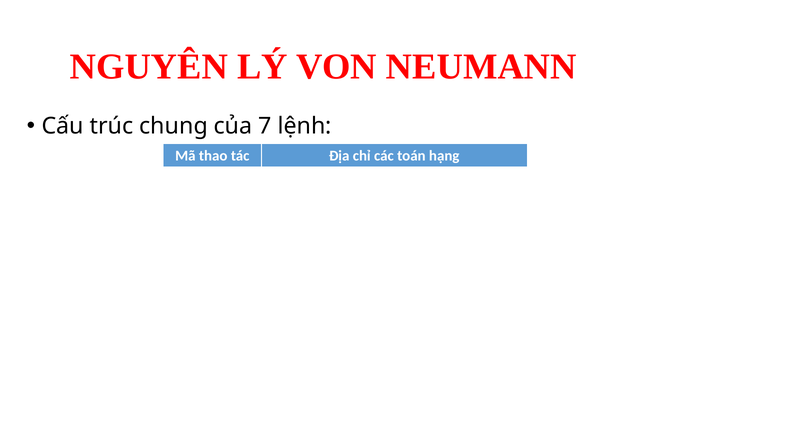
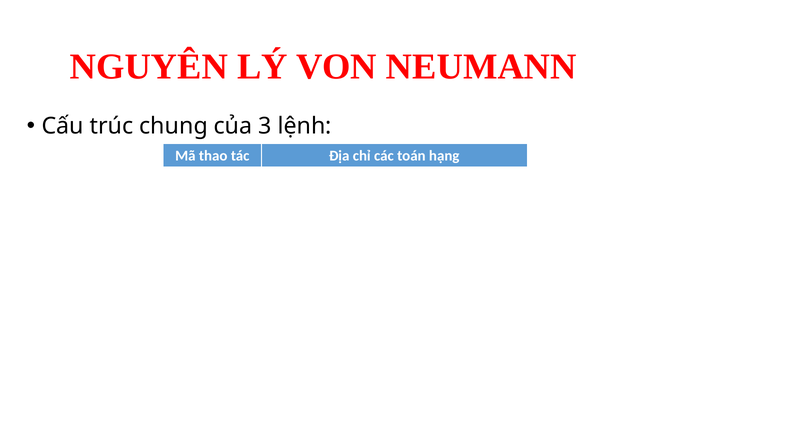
7: 7 -> 3 (265, 126)
